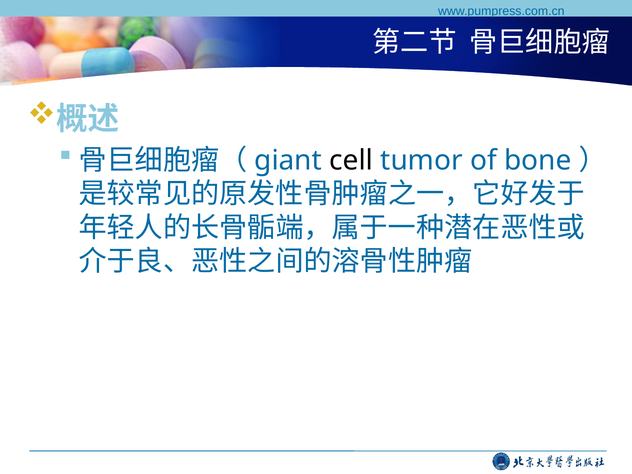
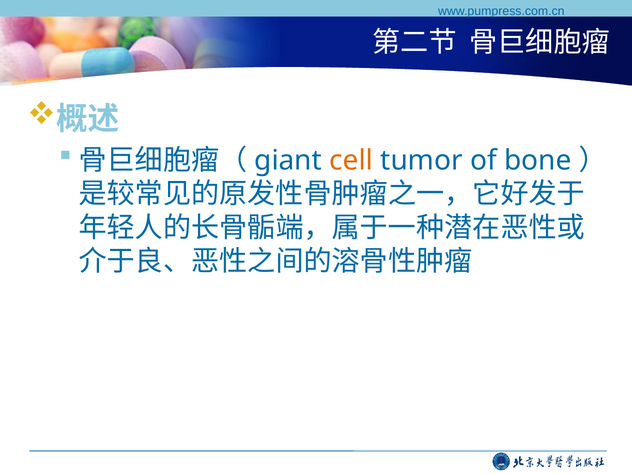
cell colour: black -> orange (351, 160)
